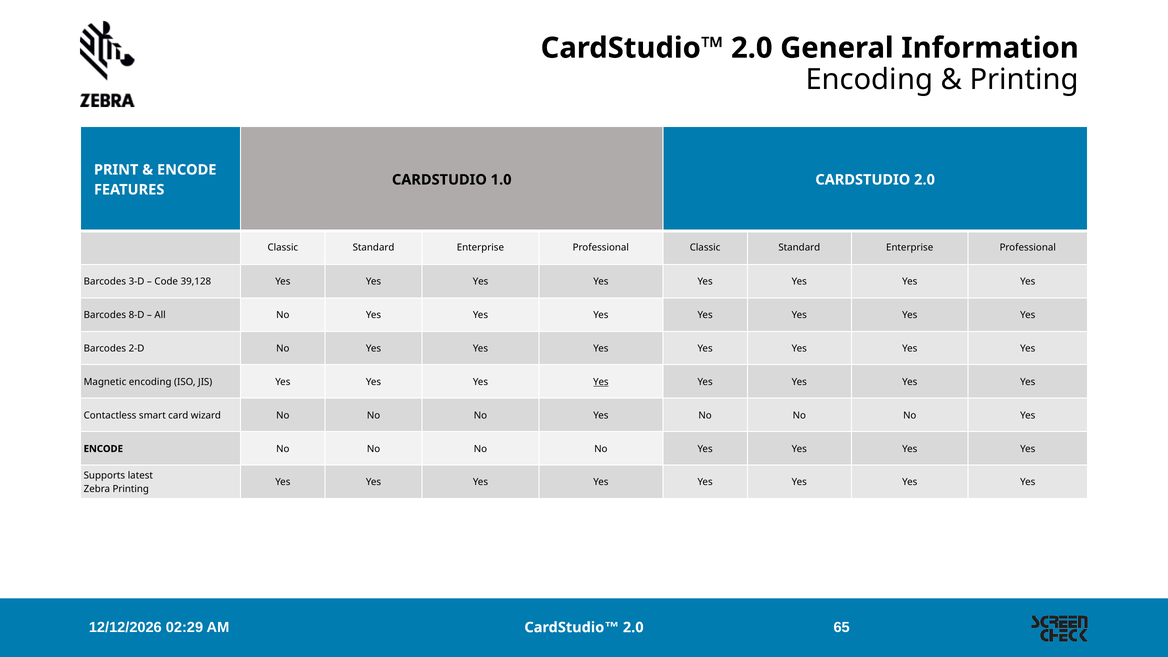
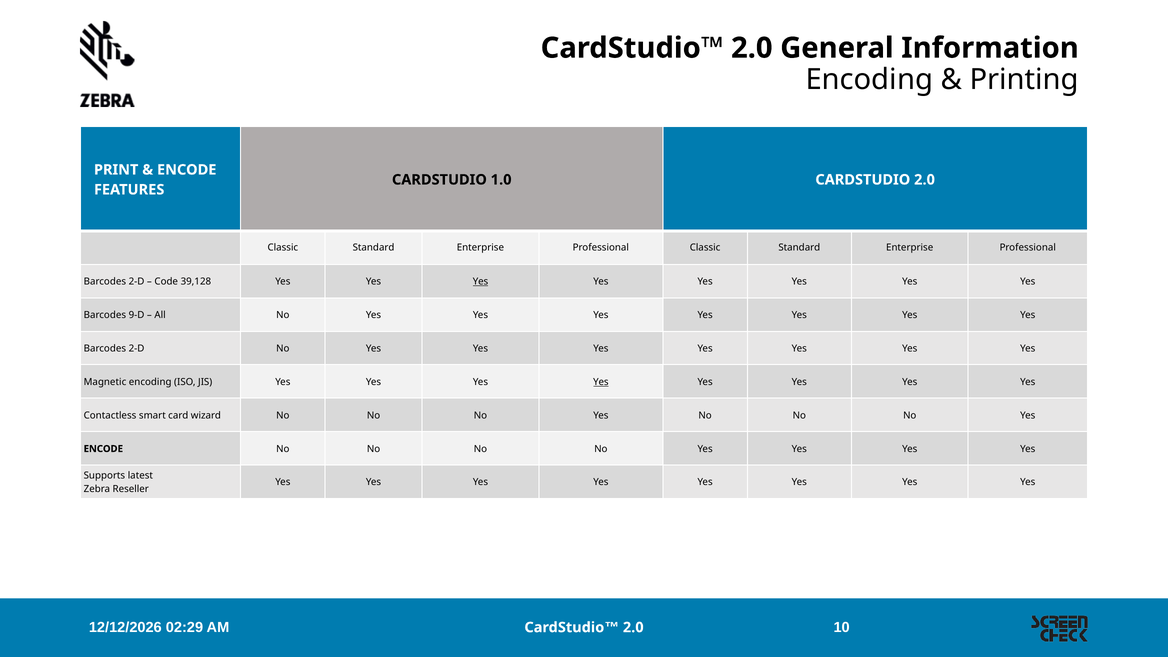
3-D: 3-D -> 2-D (137, 282)
Yes underline: none -> present (481, 282)
8-D: 8-D -> 9-D (137, 315)
Zebra Printing: Printing -> Reseller (131, 489)
65: 65 -> 10 (842, 627)
